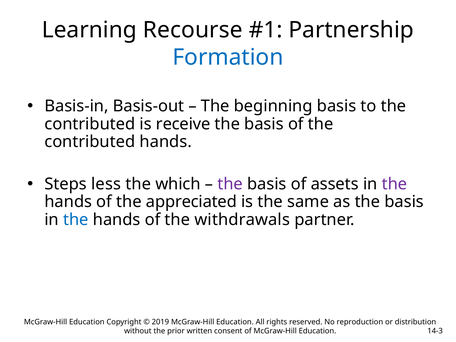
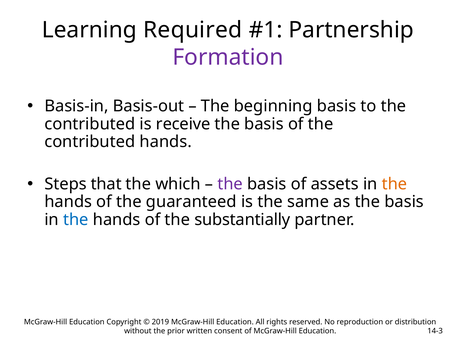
Recourse: Recourse -> Required (193, 30)
Formation colour: blue -> purple (228, 57)
less: less -> that (106, 184)
the colour: purple -> orange (394, 184)
appreciated: appreciated -> guaranteed (191, 202)
withdrawals: withdrawals -> substantially (242, 220)
